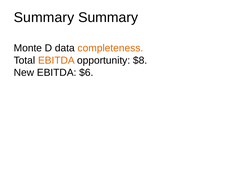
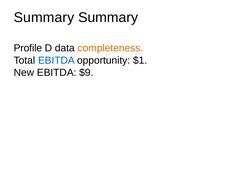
Monte: Monte -> Profile (28, 48)
EBITDA colour: orange -> blue (56, 60)
$8: $8 -> $1 (140, 60)
$6: $6 -> $9 (86, 72)
